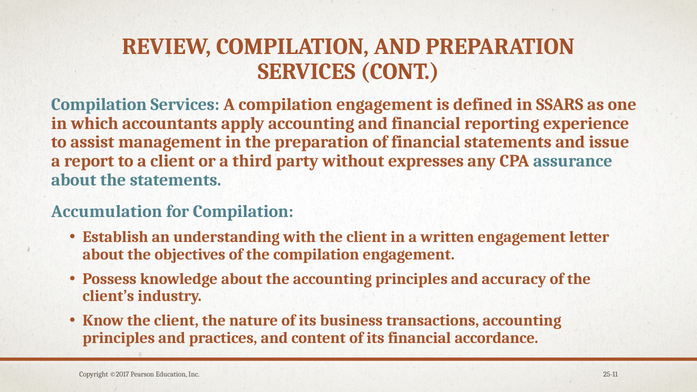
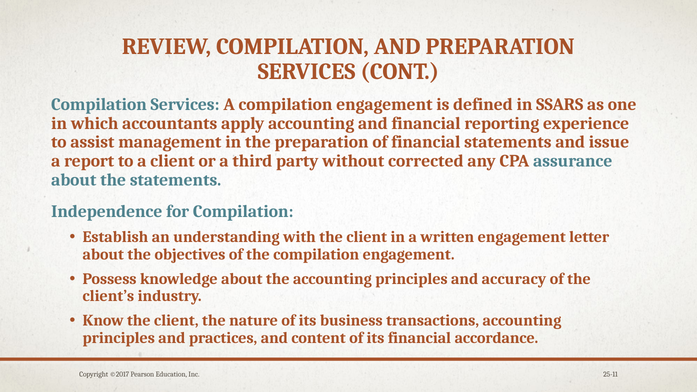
expresses: expresses -> corrected (426, 161)
Accumulation: Accumulation -> Independence (107, 212)
